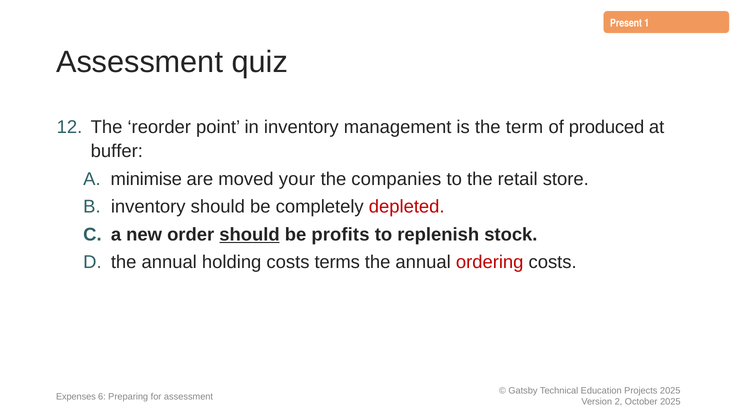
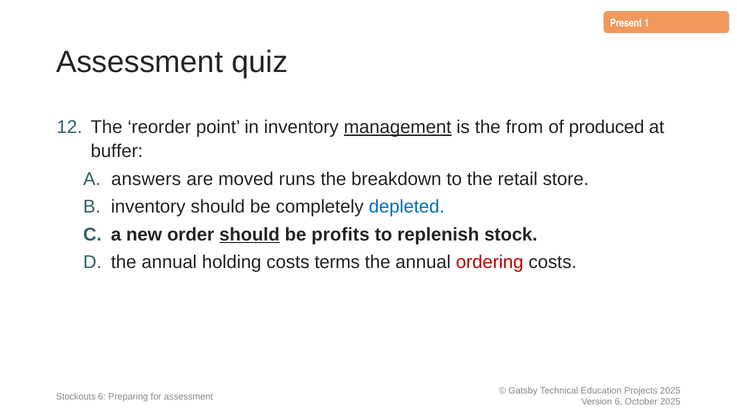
management underline: none -> present (398, 127)
term: term -> from (524, 127)
minimise: minimise -> answers (146, 179)
your: your -> runs (297, 179)
companies: companies -> breakdown (396, 179)
depleted colour: red -> blue (407, 207)
Expenses: Expenses -> Stockouts (76, 396)
2: 2 -> 6 (618, 401)
